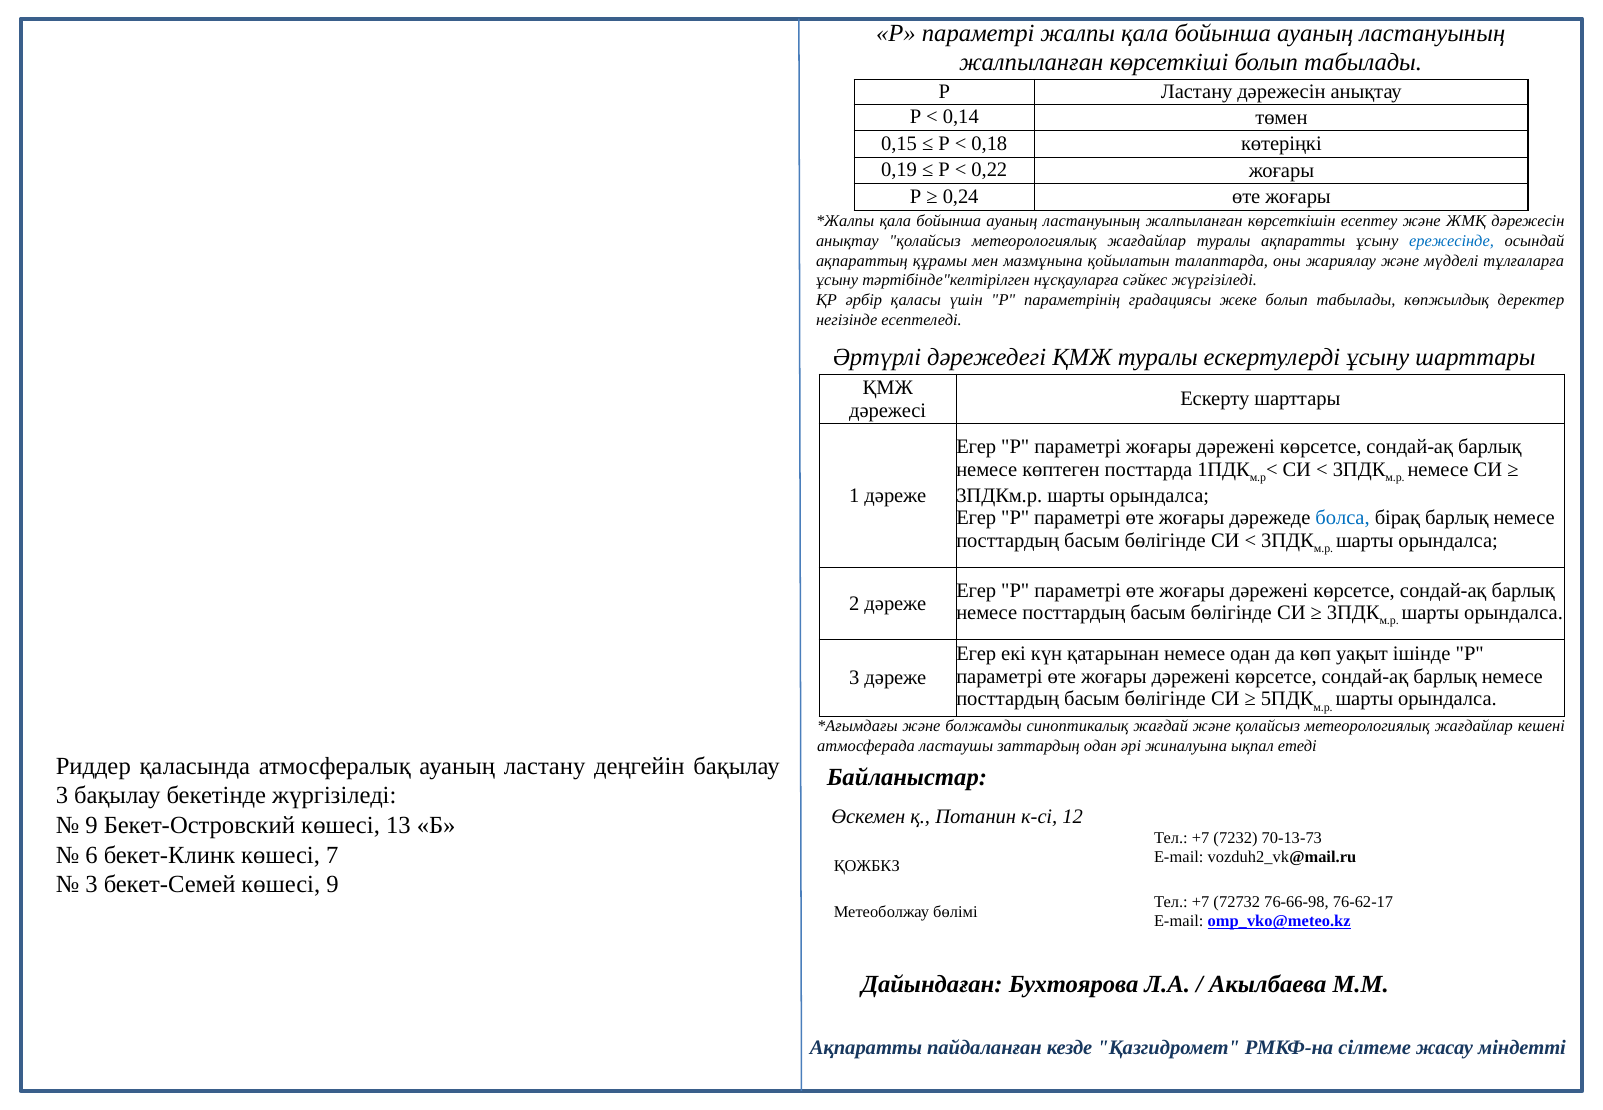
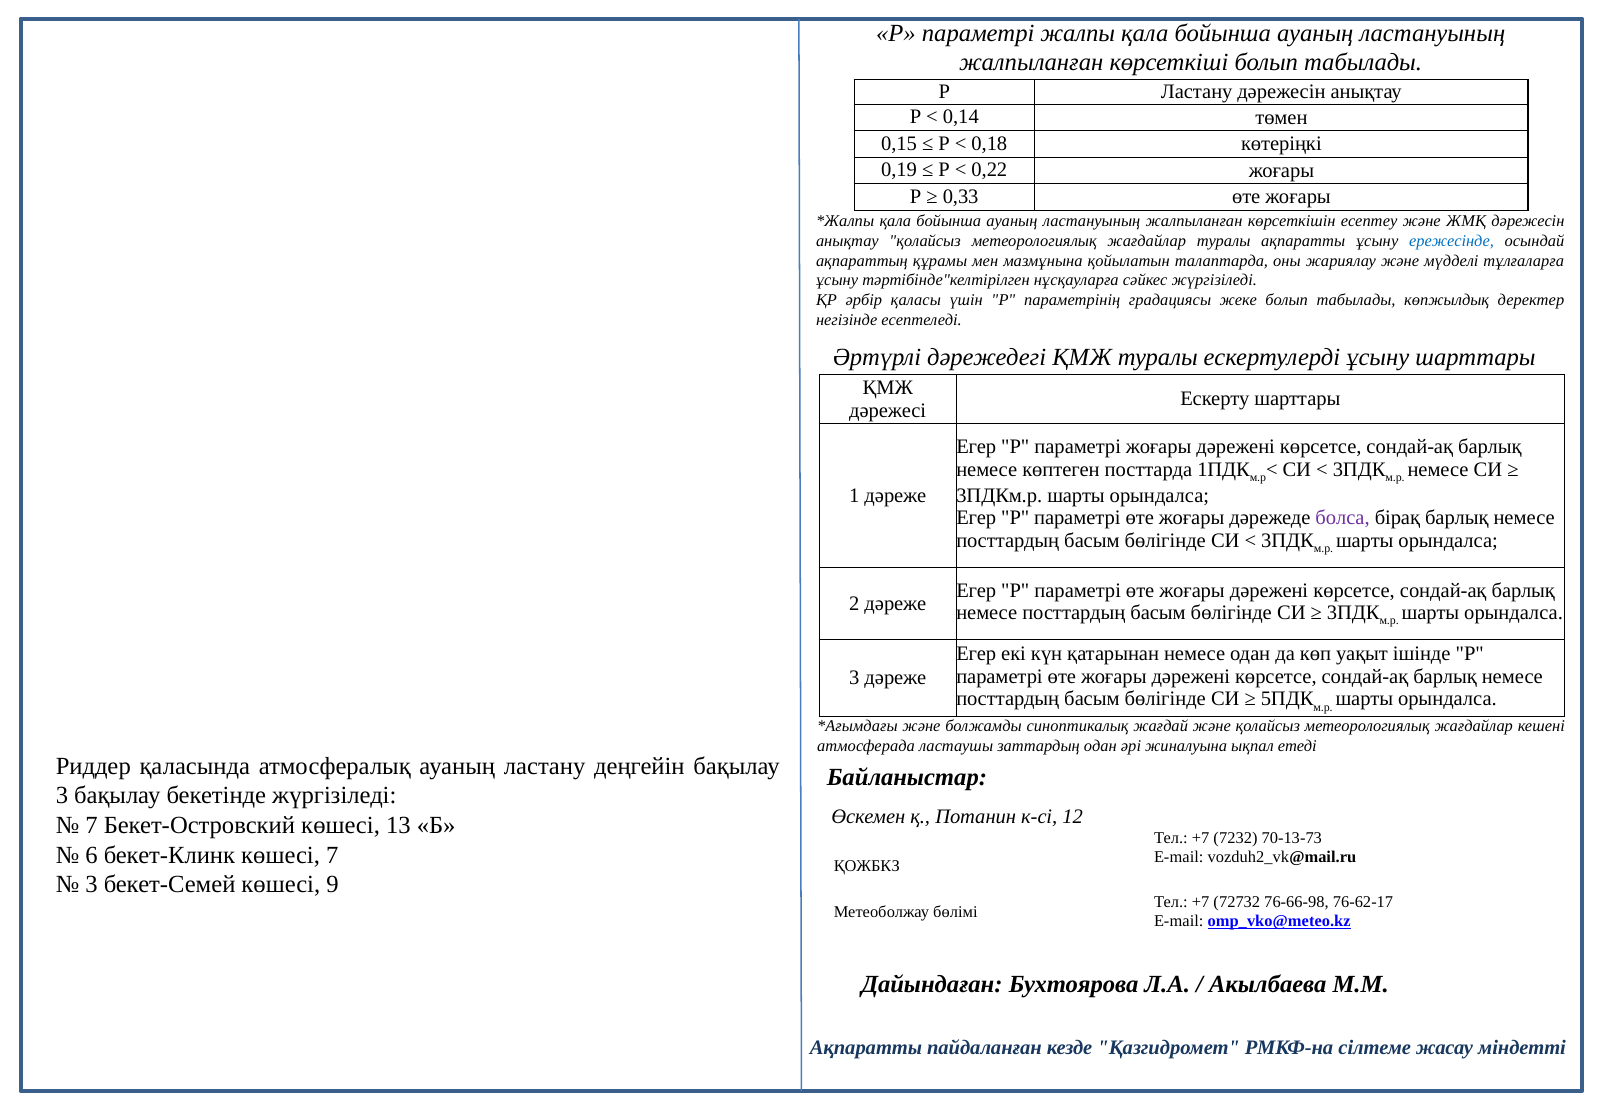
0,24: 0,24 -> 0,33 (961, 197)
болса colour: blue -> purple (1343, 518)
9: 9 -> 7 (92, 825)
